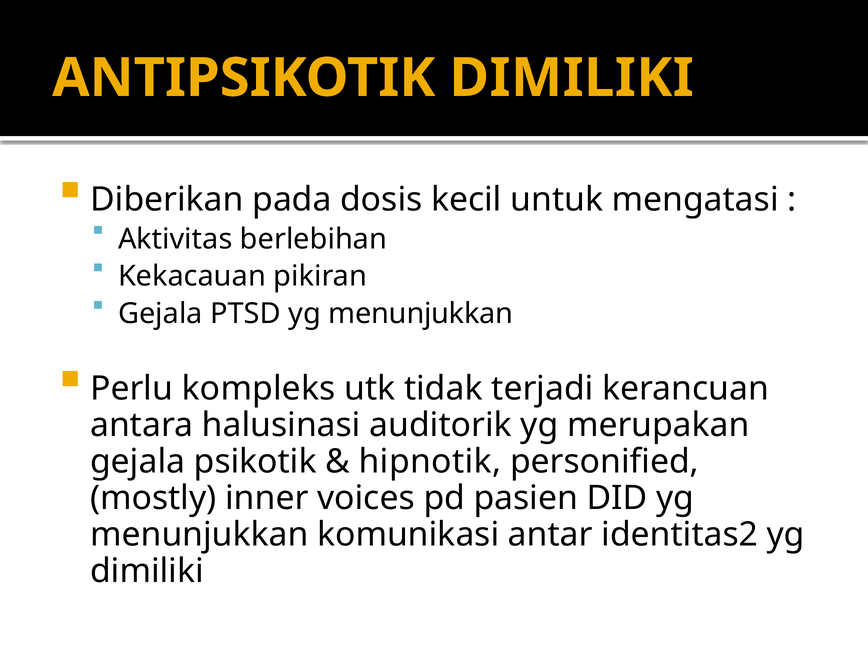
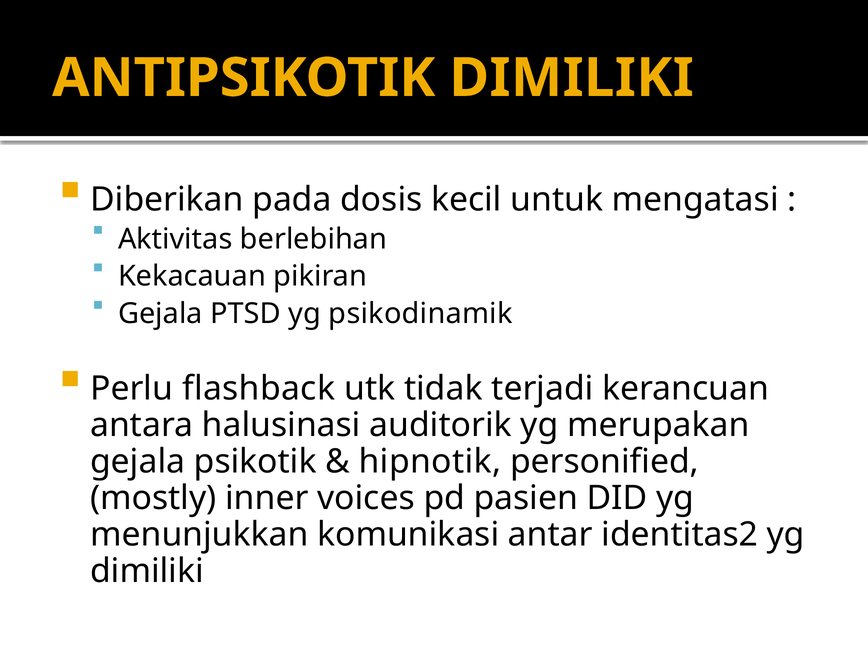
PTSD yg menunjukkan: menunjukkan -> psikodinamik (421, 314)
kompleks: kompleks -> flashback (259, 389)
